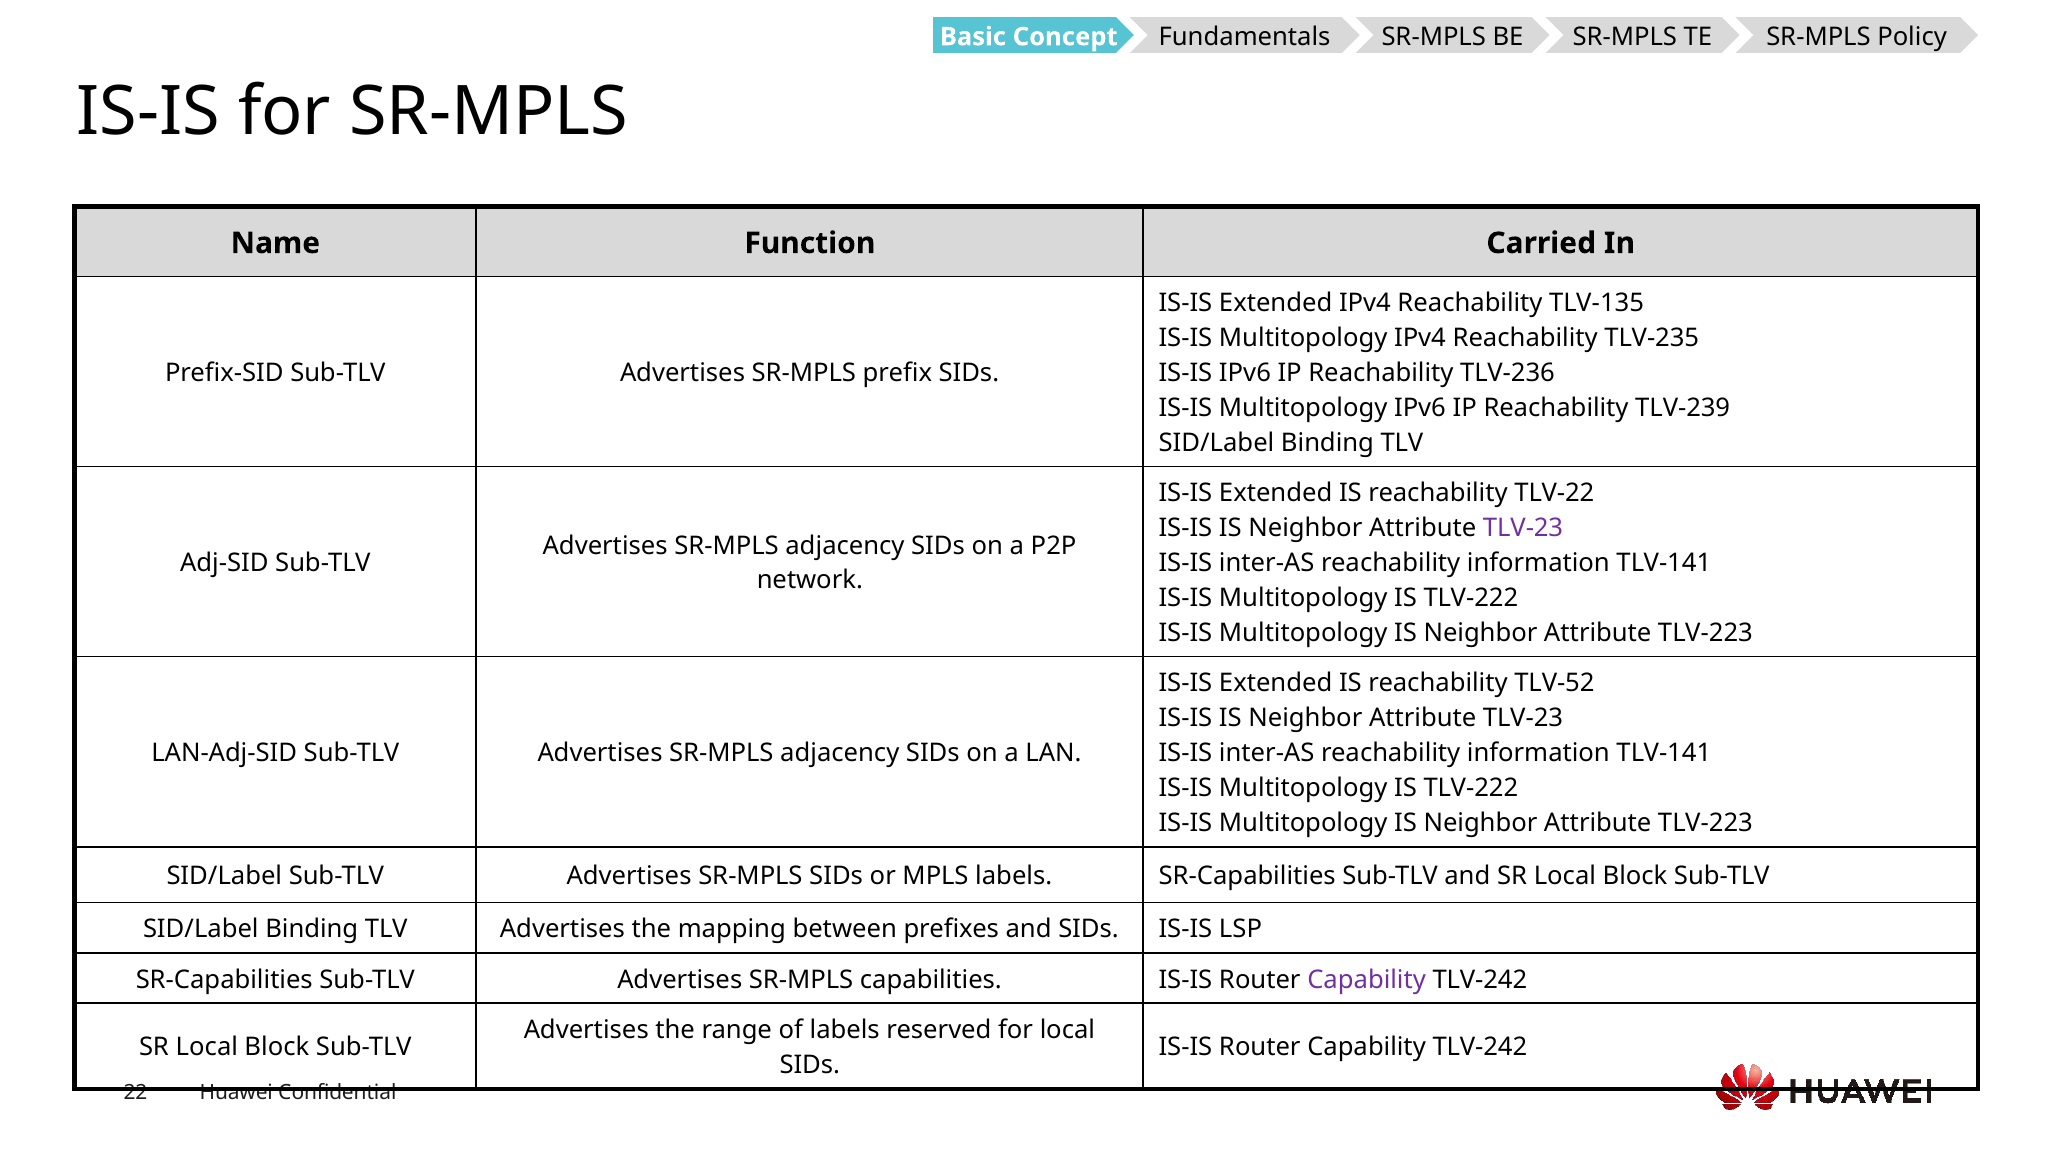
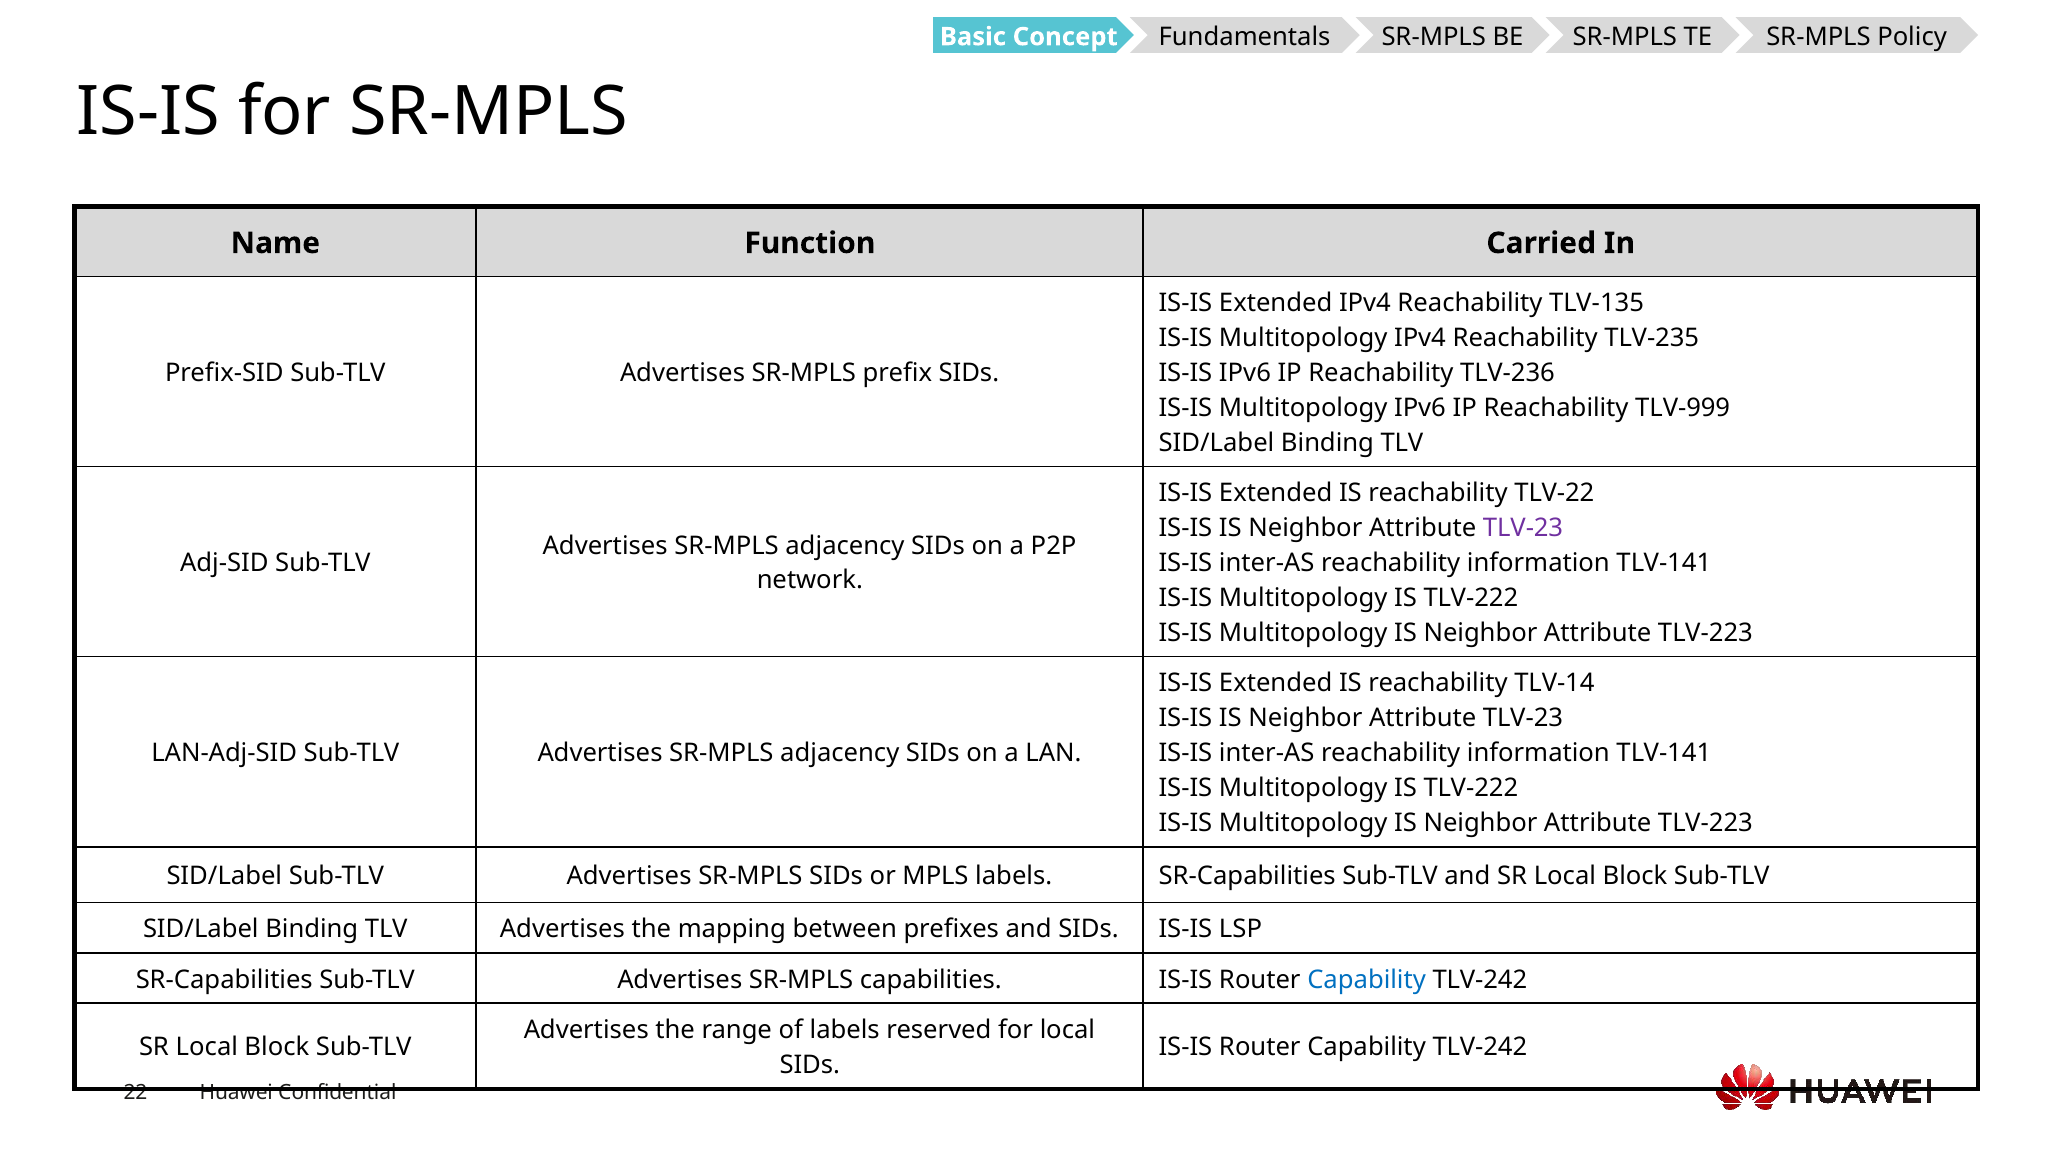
TLV-239: TLV-239 -> TLV-999 (1683, 408)
TLV-52: TLV-52 -> TLV-14 (1554, 683)
Capability colour: purple -> blue (1367, 979)
